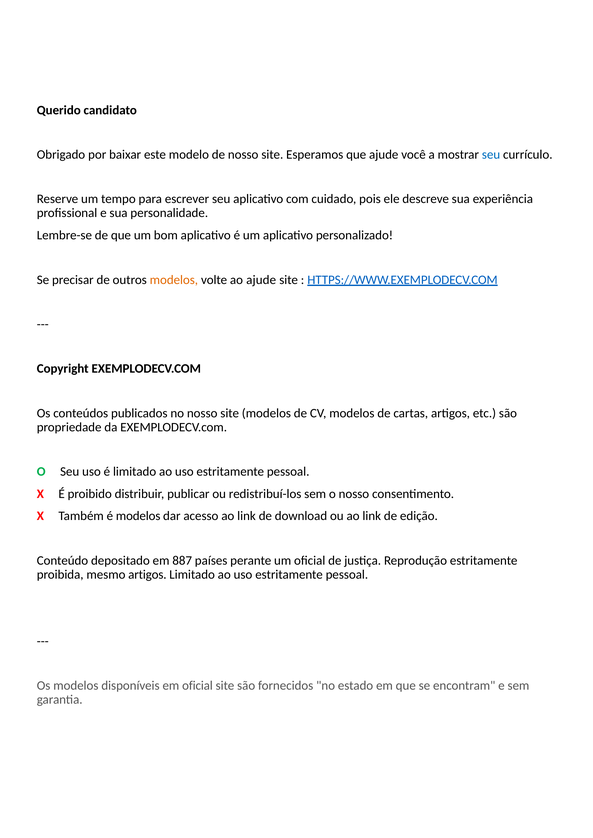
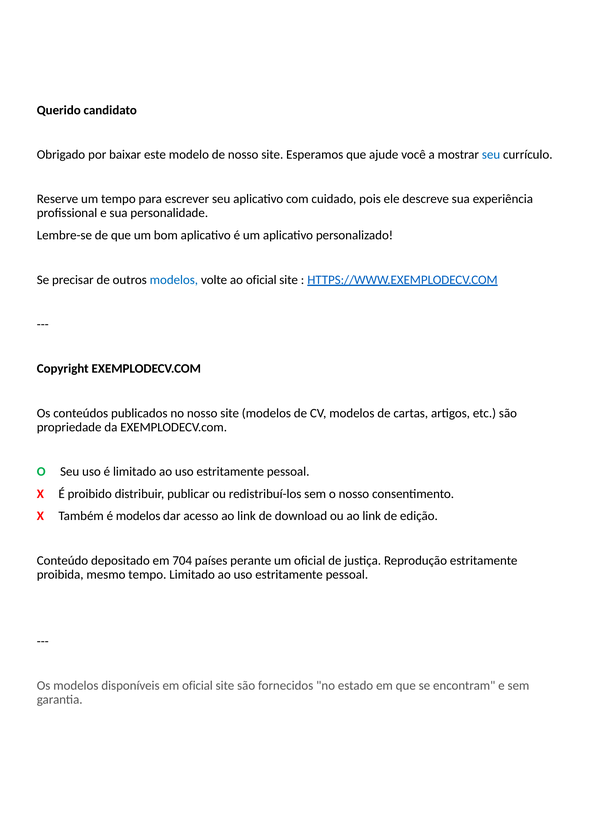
modelos colour: orange -> blue (174, 280)
ao ajude: ajude -> oficial (261, 280)
887: 887 -> 704 (182, 561)
mesmo artigos: artigos -> tempo (147, 575)
